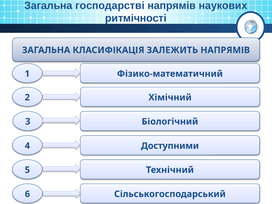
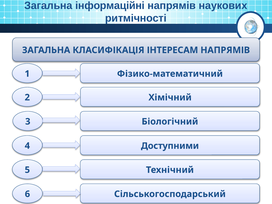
господарстві: господарстві -> інформаційні (110, 6)
ЗАЛЕЖИТЬ: ЗАЛЕЖИТЬ -> ІНТЕРЕСАМ (172, 50)
